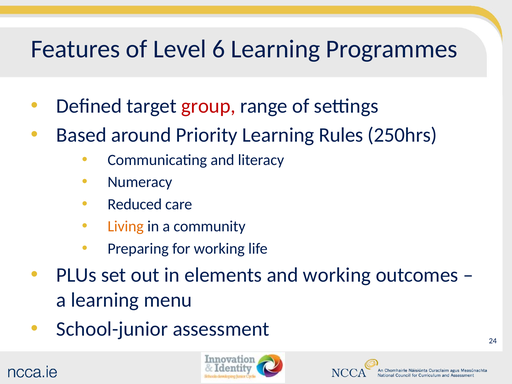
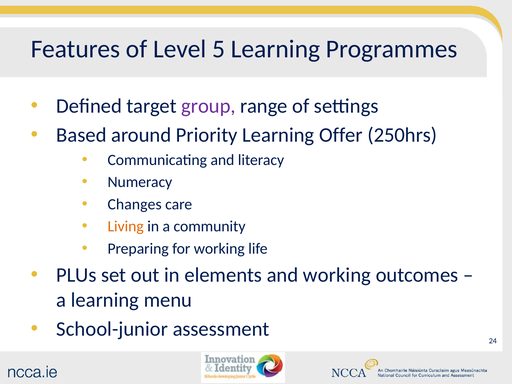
6: 6 -> 5 (219, 49)
group colour: red -> purple (208, 106)
Rules: Rules -> Offer (341, 135)
Reduced: Reduced -> Changes (135, 204)
